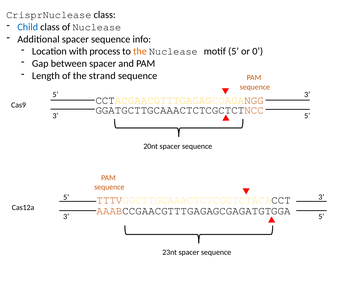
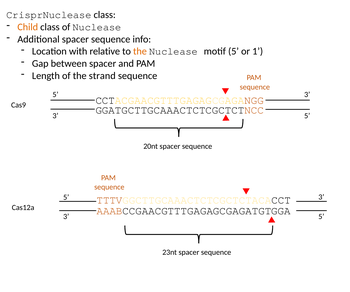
Child colour: blue -> orange (28, 27)
process: process -> relative (105, 51)
0: 0 -> 1 (258, 51)
